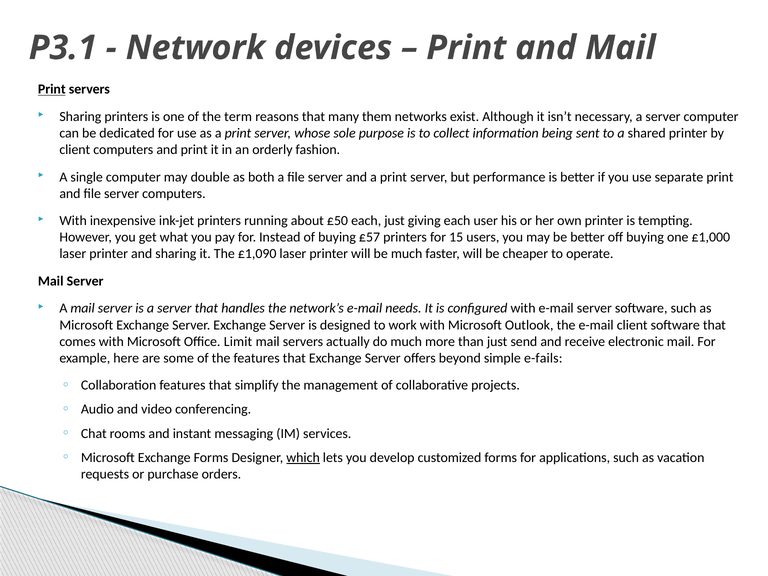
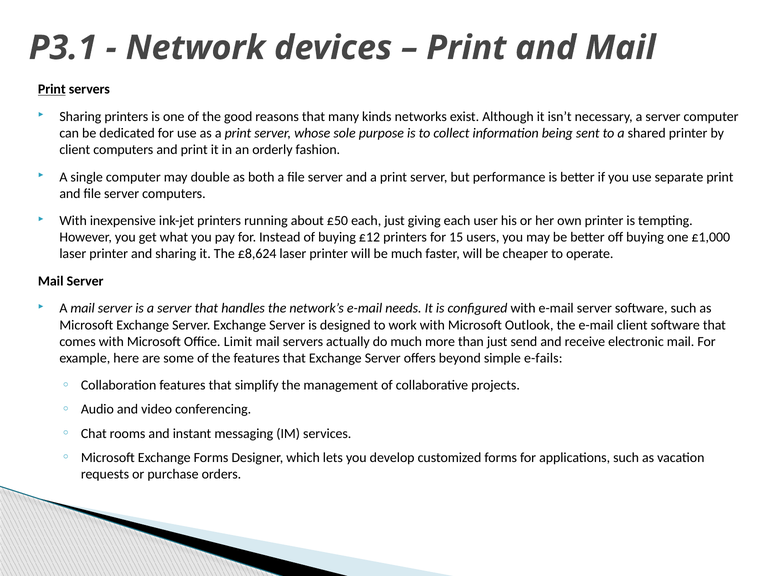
term: term -> good (238, 117)
them: them -> kinds (377, 117)
£57: £57 -> £12 (370, 237)
£1,090: £1,090 -> £8,624 (257, 254)
which underline: present -> none (303, 457)
